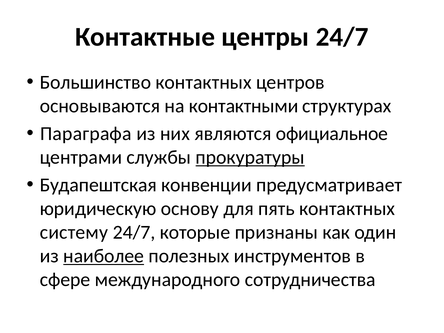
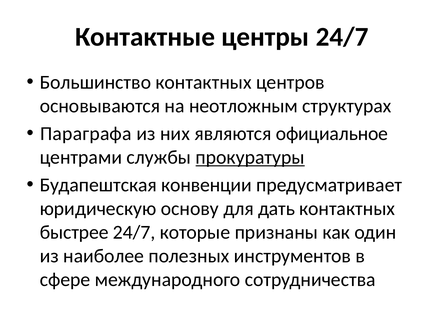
контактными: контактными -> неотложным (244, 106)
пять: пять -> дать (277, 209)
систему: систему -> быстрее (74, 232)
наиболее underline: present -> none (104, 256)
